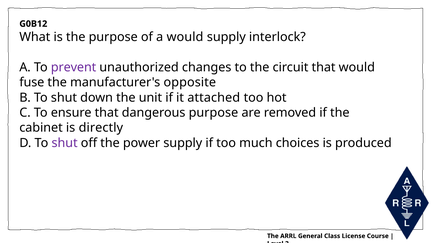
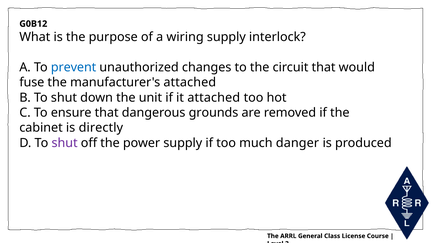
a would: would -> wiring (185, 37)
prevent colour: purple -> blue (74, 67)
manufacturer's opposite: opposite -> attached (190, 82)
dangerous purpose: purpose -> grounds (213, 112)
choices: choices -> danger (297, 143)
